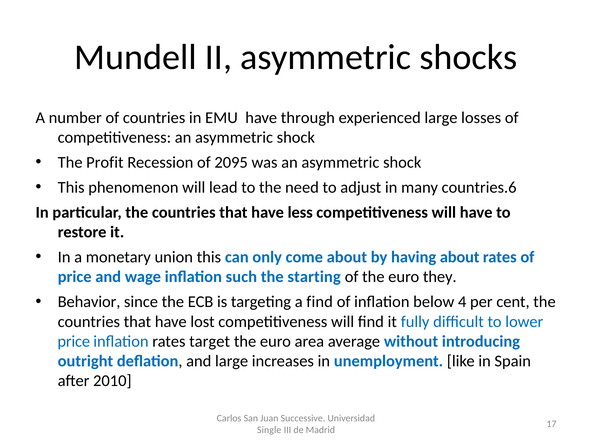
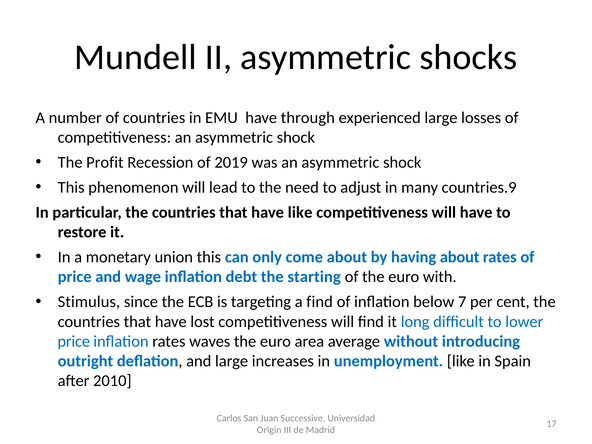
2095: 2095 -> 2019 (231, 162)
countries.6: countries.6 -> countries.9 (479, 187)
have less: less -> like (300, 212)
such: such -> debt (241, 277)
they: they -> with (440, 277)
Behavior: Behavior -> Stimulus (89, 302)
4: 4 -> 7 (462, 302)
fully: fully -> long (415, 322)
target: target -> waves (210, 341)
Single: Single -> Origin (269, 430)
